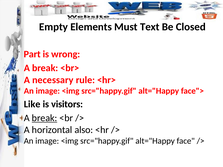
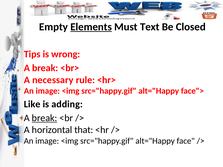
Elements underline: none -> present (91, 27)
Part: Part -> Tips (32, 54)
visitors: visitors -> adding (67, 104)
also: also -> that (84, 130)
